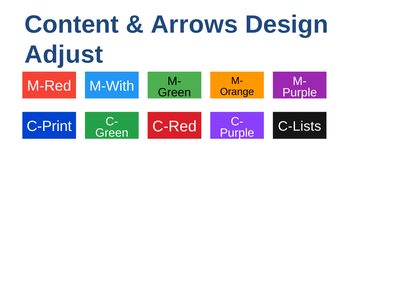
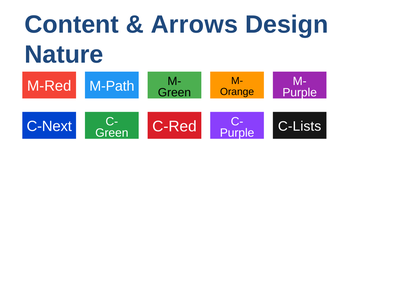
Adjust: Adjust -> Nature (64, 55)
M-With: M-With -> M-Path (112, 86)
C-Print: C-Print -> C-Next (49, 126)
